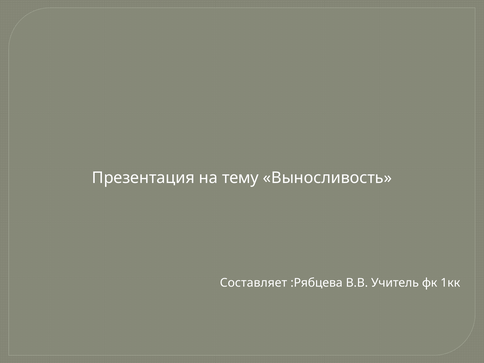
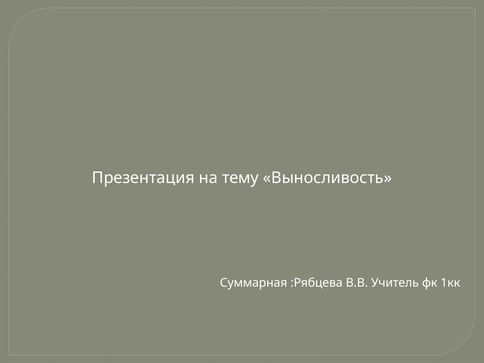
Составляет: Составляет -> Суммарная (254, 283)
